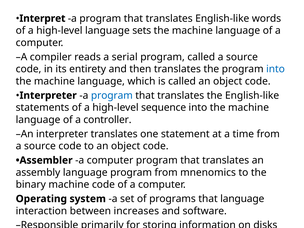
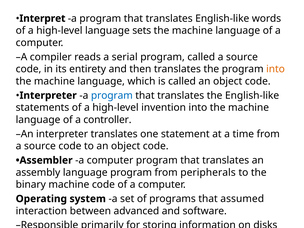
into colour: blue -> orange (276, 69)
sequence: sequence -> invention (164, 108)
from mnenomics: mnenomics -> peripherals (208, 172)
that language: language -> assumed (242, 199)
increases: increases -> advanced (136, 211)
